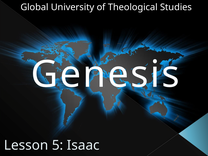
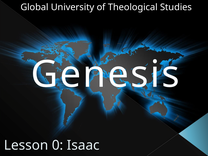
5: 5 -> 0 (58, 145)
